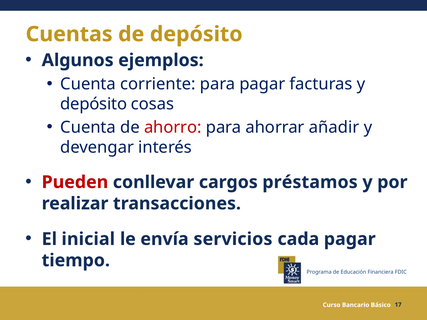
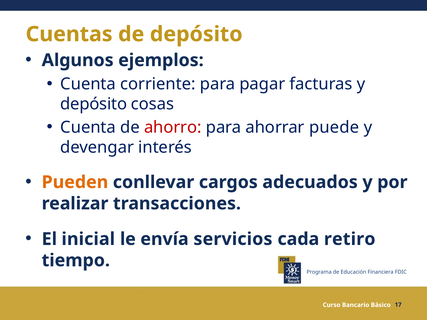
añadir: añadir -> puede (334, 127)
Pueden colour: red -> orange (75, 182)
préstamos: préstamos -> adecuados (310, 182)
cada pagar: pagar -> retiro (350, 239)
